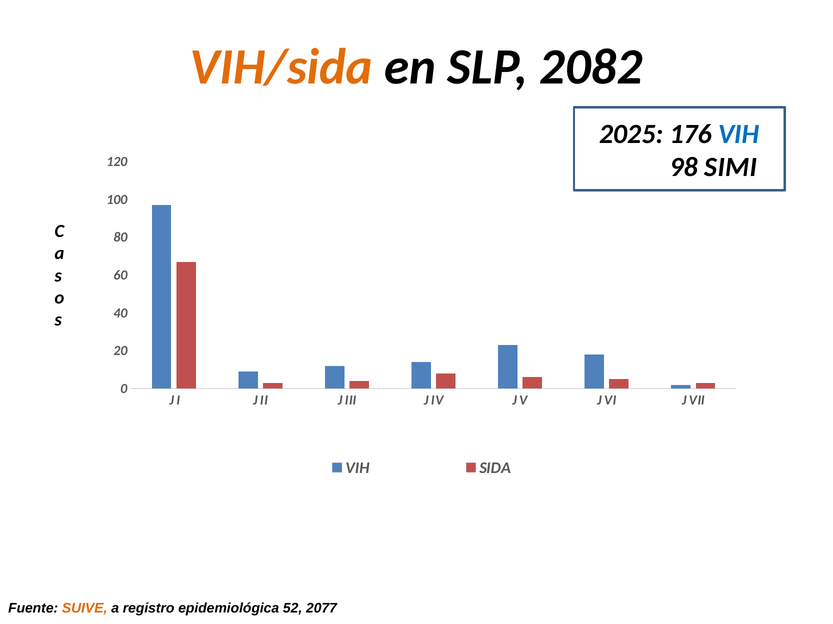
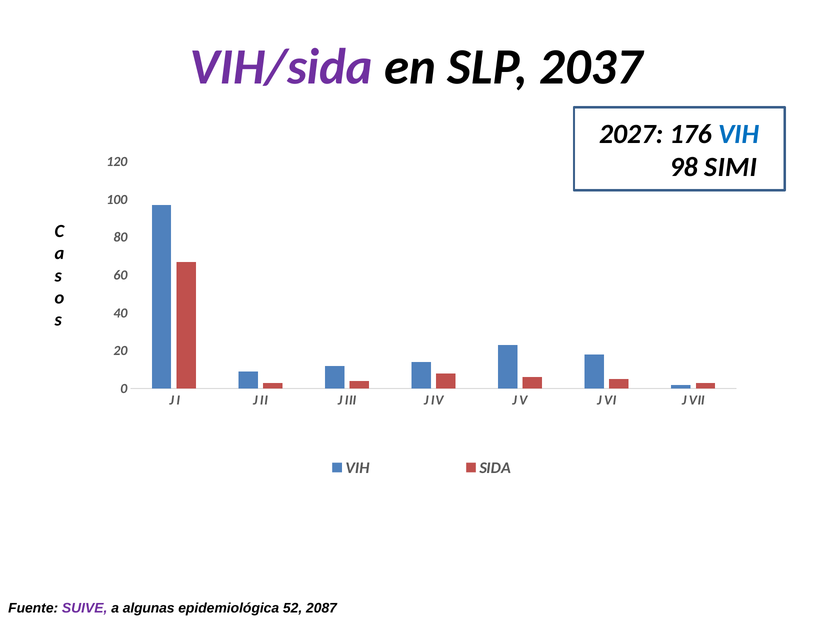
VIH/sida colour: orange -> purple (281, 67)
2082: 2082 -> 2037 (591, 67)
2025: 2025 -> 2027 (631, 134)
SUIVE colour: orange -> purple (85, 609)
registro: registro -> algunas (149, 609)
2077: 2077 -> 2087 (322, 609)
